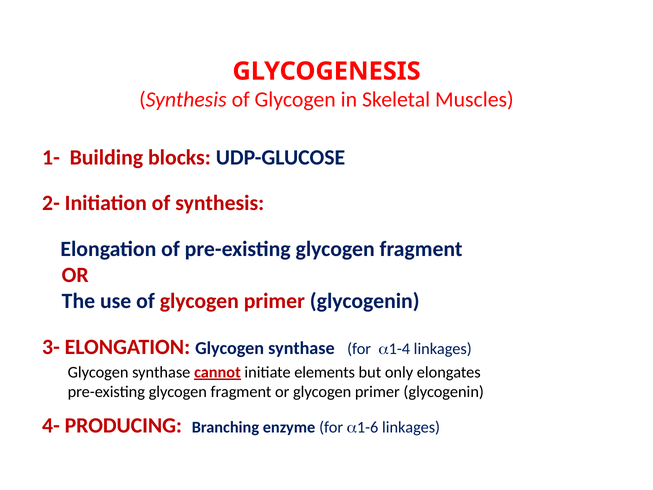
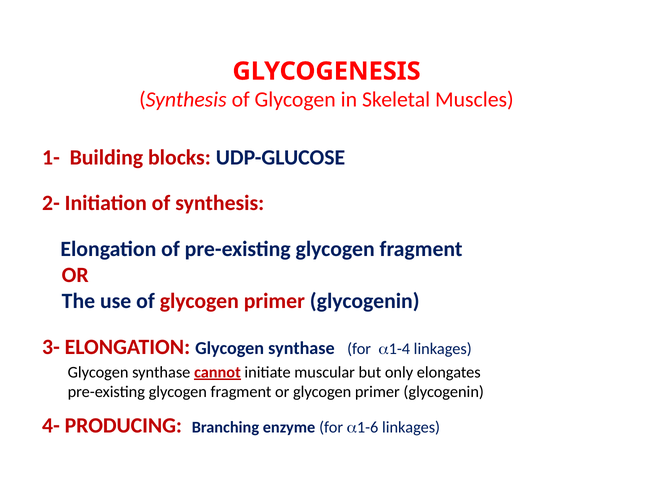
elements: elements -> muscular (325, 372)
